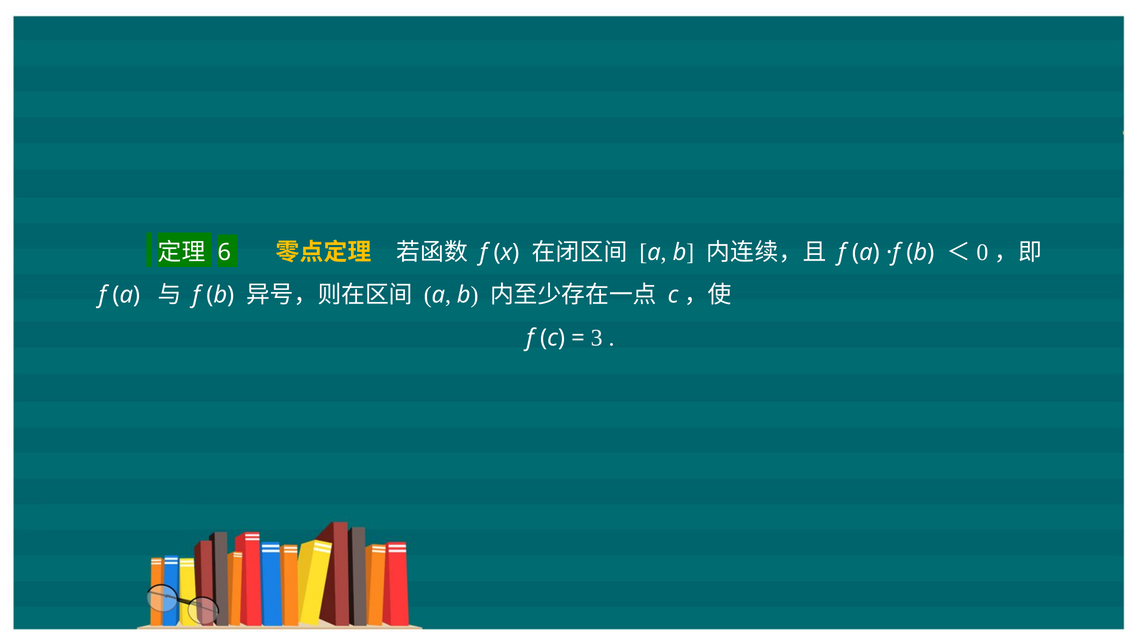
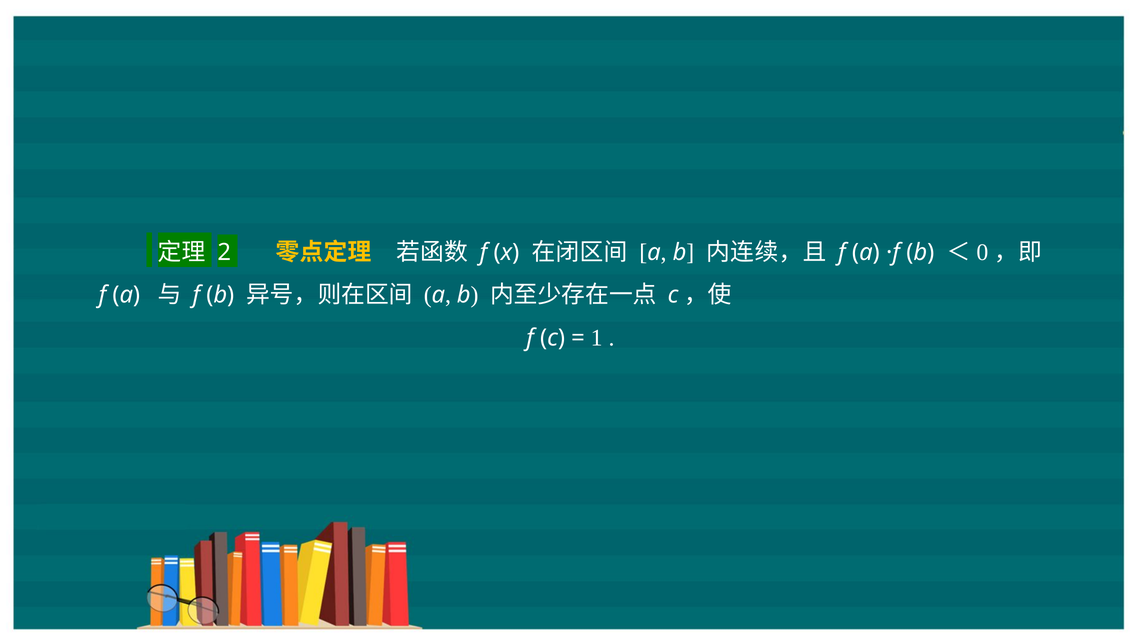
6: 6 -> 2 (224, 252)
3: 3 -> 1 (597, 338)
